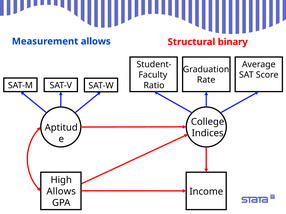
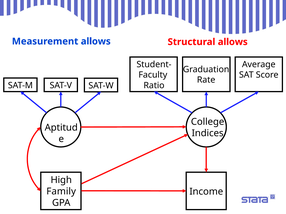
Structural binary: binary -> allows (233, 42)
Allows: Allows -> Family (61, 192)
